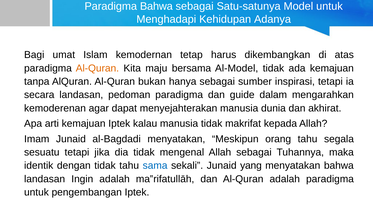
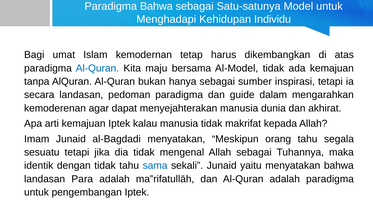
Adanya: Adanya -> Individu (273, 19)
Al-Quran colour: orange -> blue (97, 68)
yang: yang -> yaitu (251, 165)
Ingin: Ingin -> Para (82, 179)
